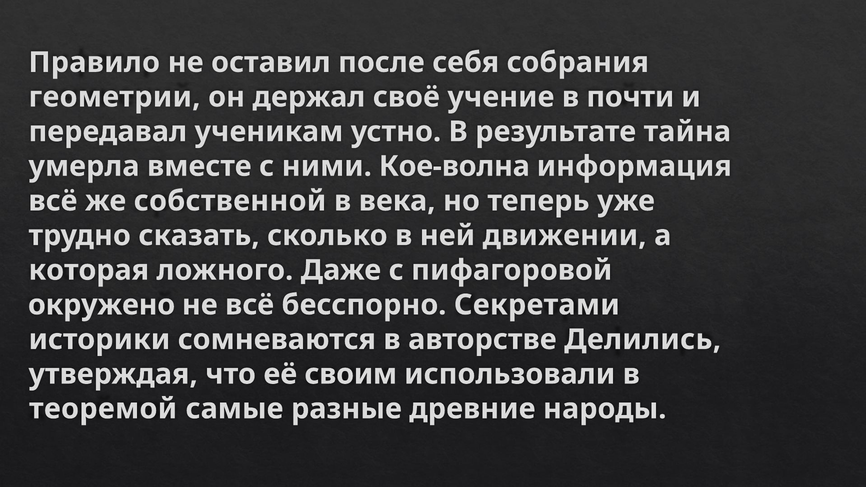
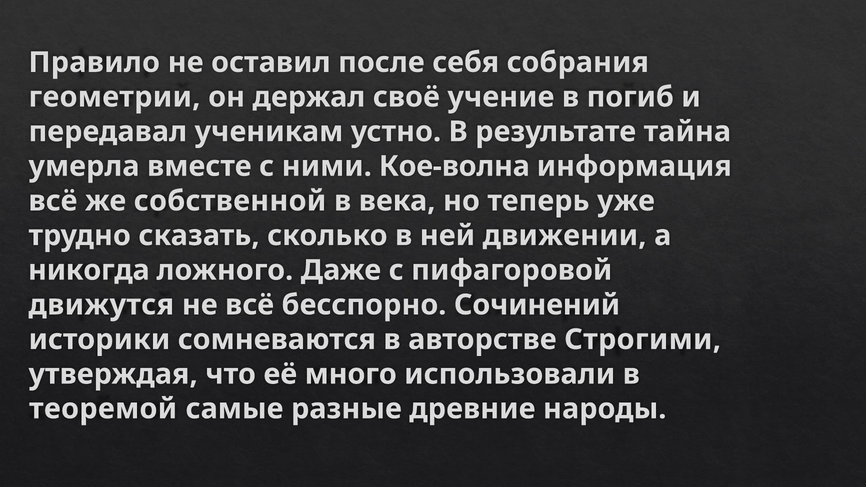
почти: почти -> погиб (630, 97)
которая: которая -> никогда (89, 270)
окружено: окружено -> движутся (101, 305)
Секретами: Секретами -> Сочинений (537, 305)
Делились: Делились -> Строгими (643, 340)
своим: своим -> много (351, 374)
